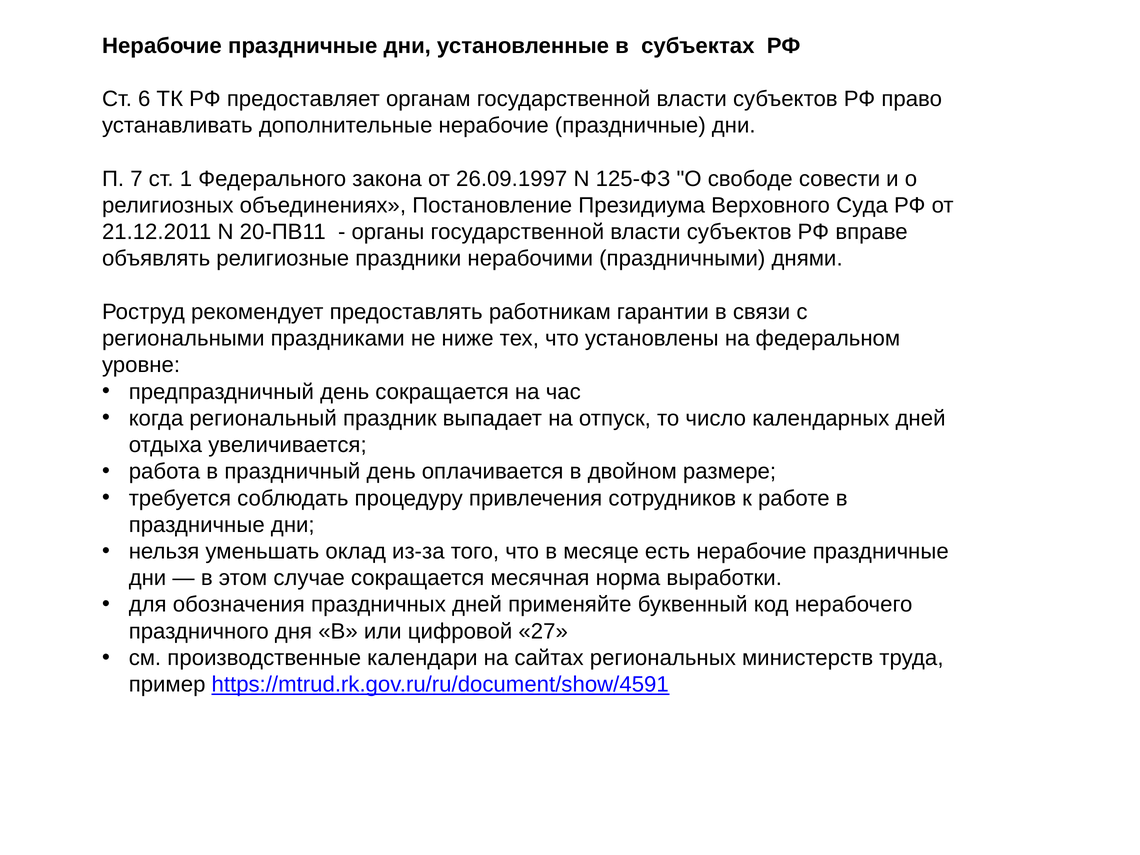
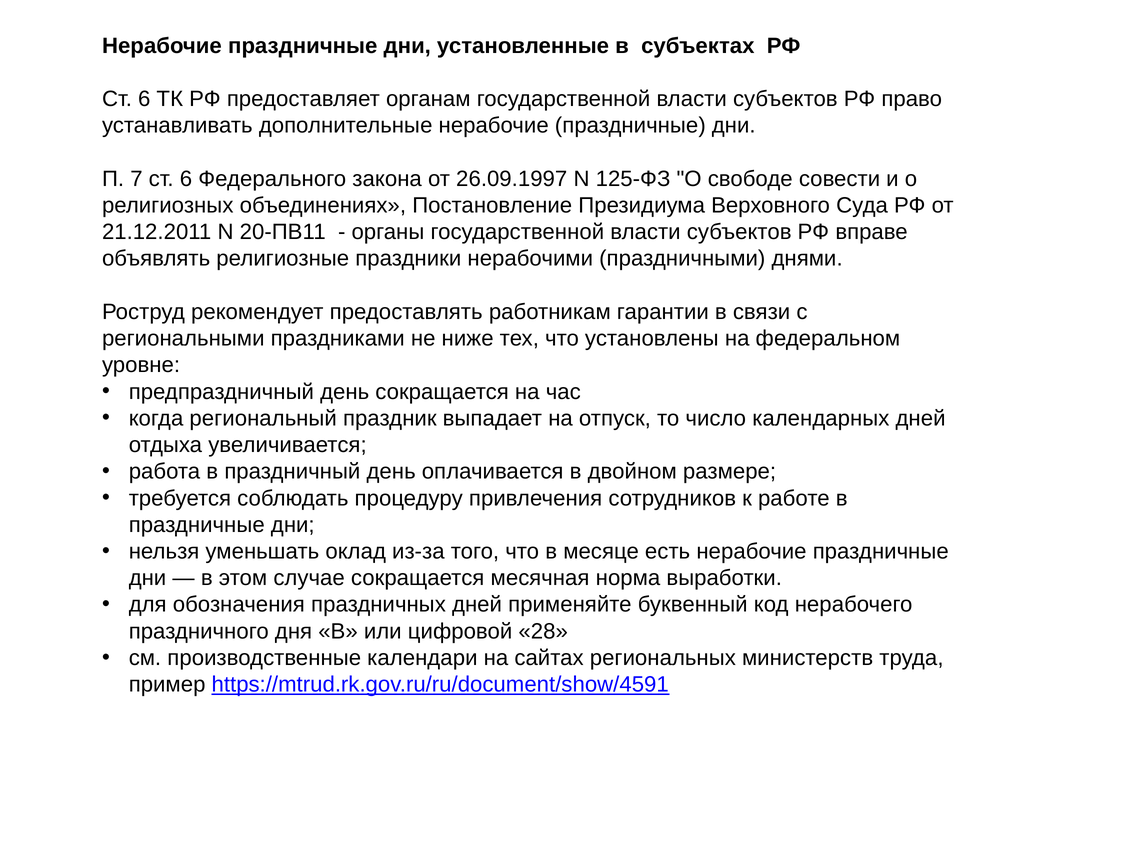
7 ст 1: 1 -> 6 (186, 179)
27: 27 -> 28 (543, 631)
